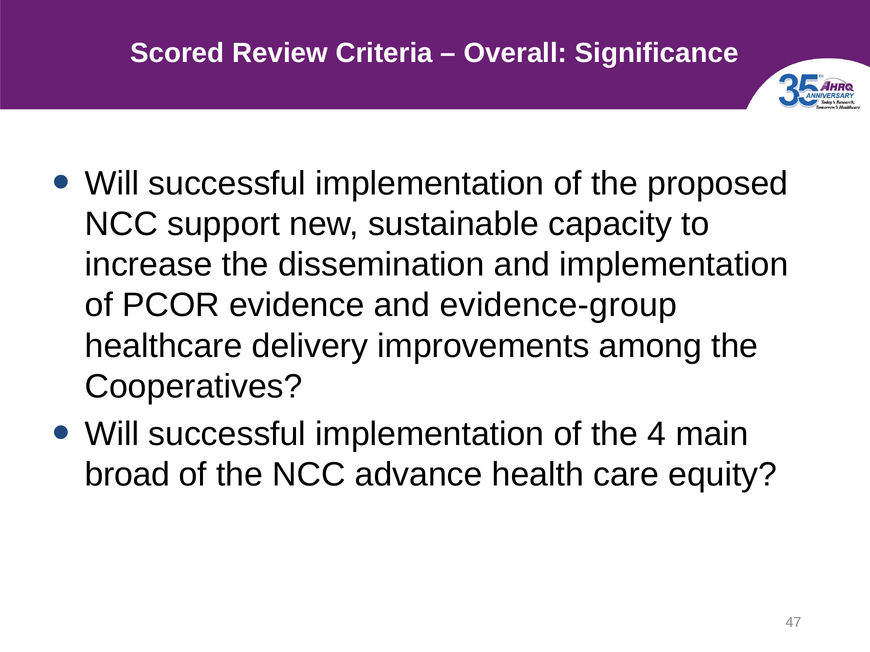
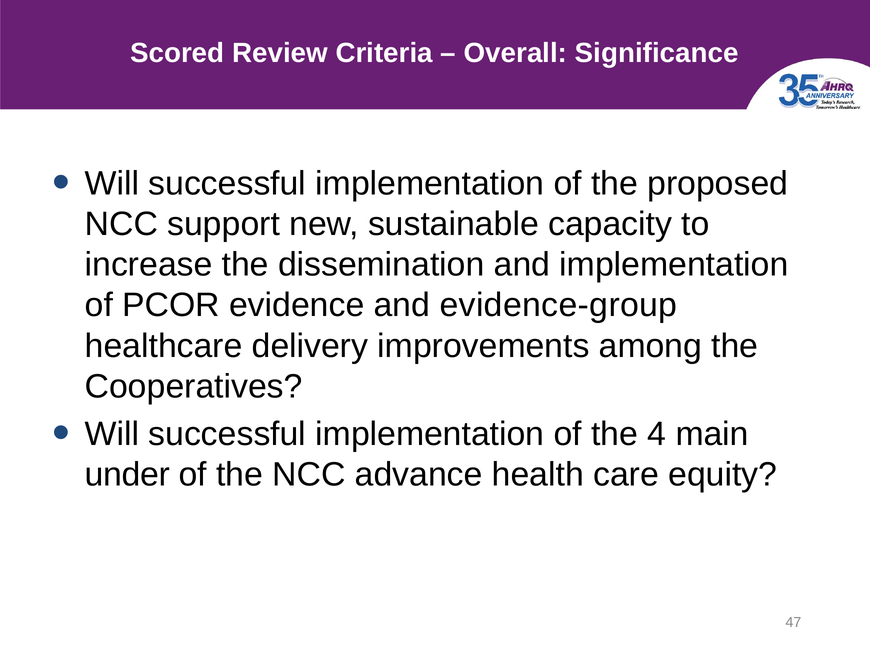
broad: broad -> under (127, 475)
